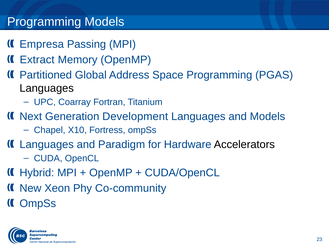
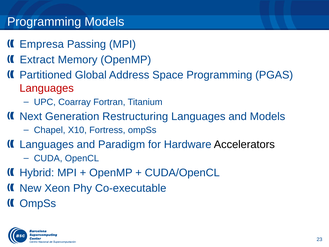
Languages colour: black -> red (47, 88)
Development: Development -> Restructuring (135, 116)
Co-community: Co-community -> Co-executable (131, 188)
